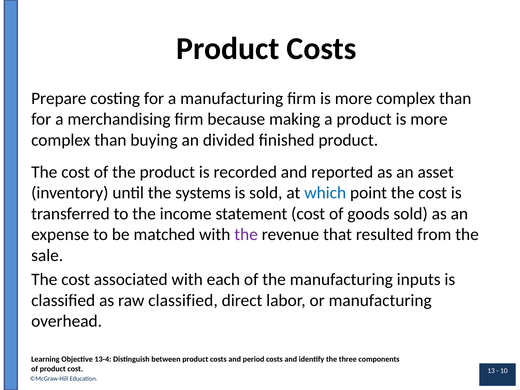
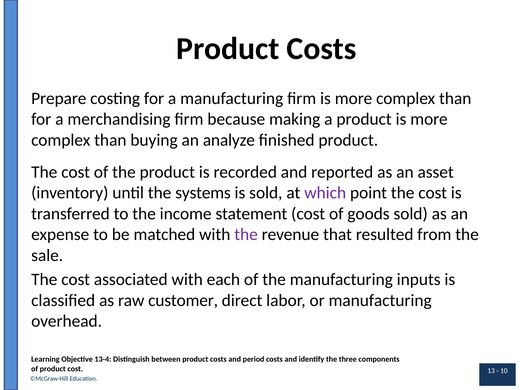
divided: divided -> analyze (229, 140)
which colour: blue -> purple (325, 193)
raw classified: classified -> customer (183, 300)
